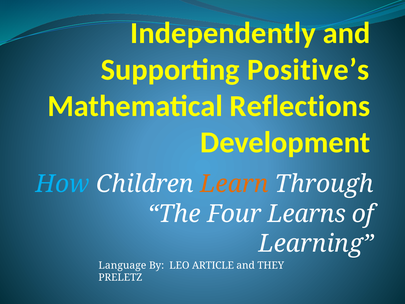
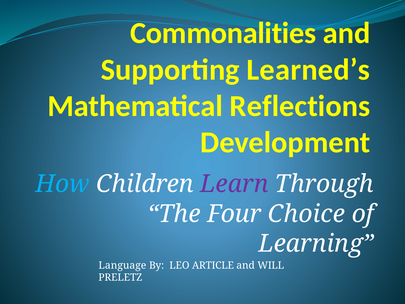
Independently: Independently -> Commonalities (223, 33)
Positive’s: Positive’s -> Learned’s (308, 70)
Learn colour: orange -> purple (234, 184)
Learns: Learns -> Choice (306, 214)
THEY: THEY -> WILL (271, 265)
